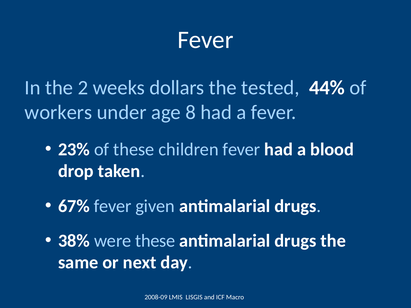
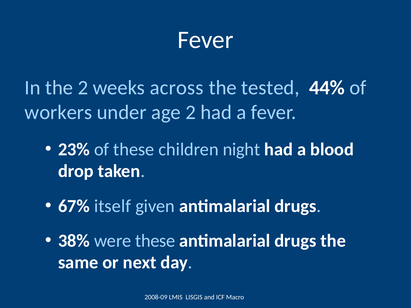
dollars: dollars -> across (177, 88)
age 8: 8 -> 2 (191, 112)
children fever: fever -> night (241, 149)
67% fever: fever -> itself (113, 206)
